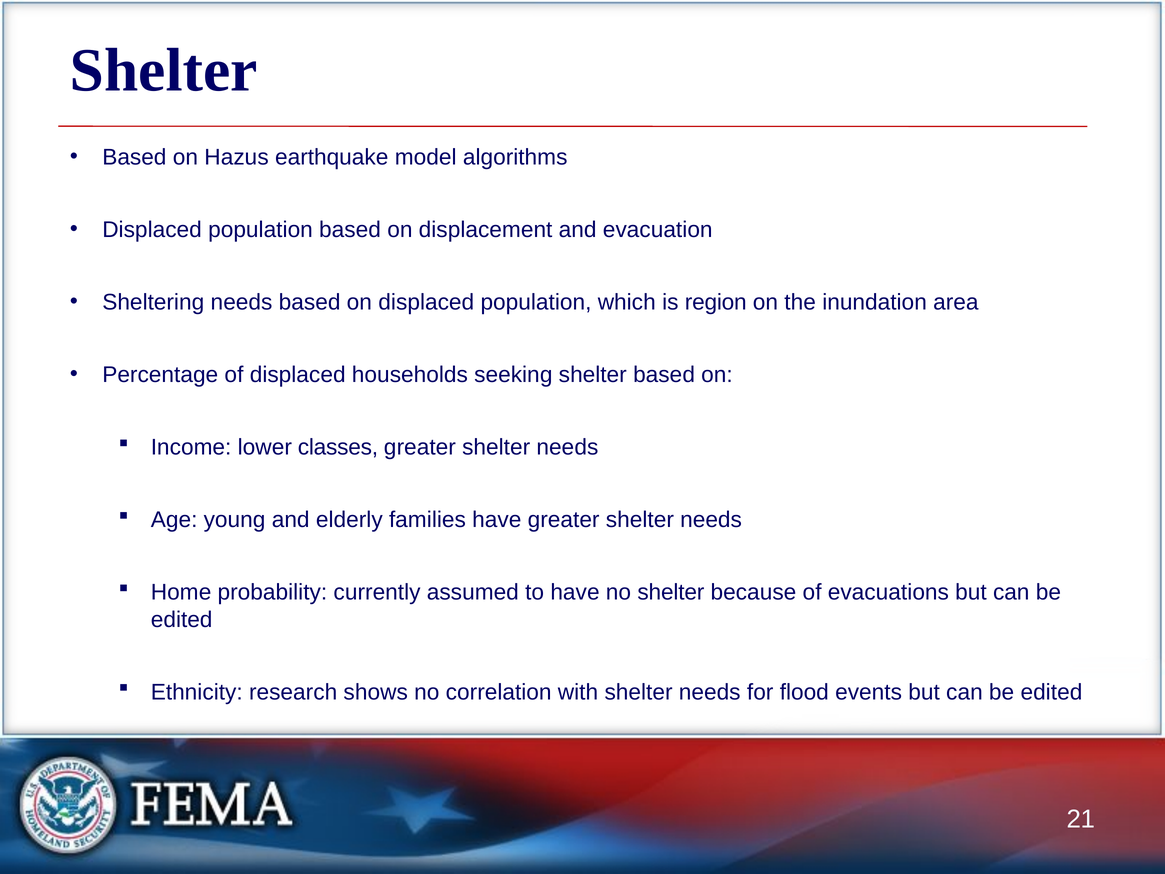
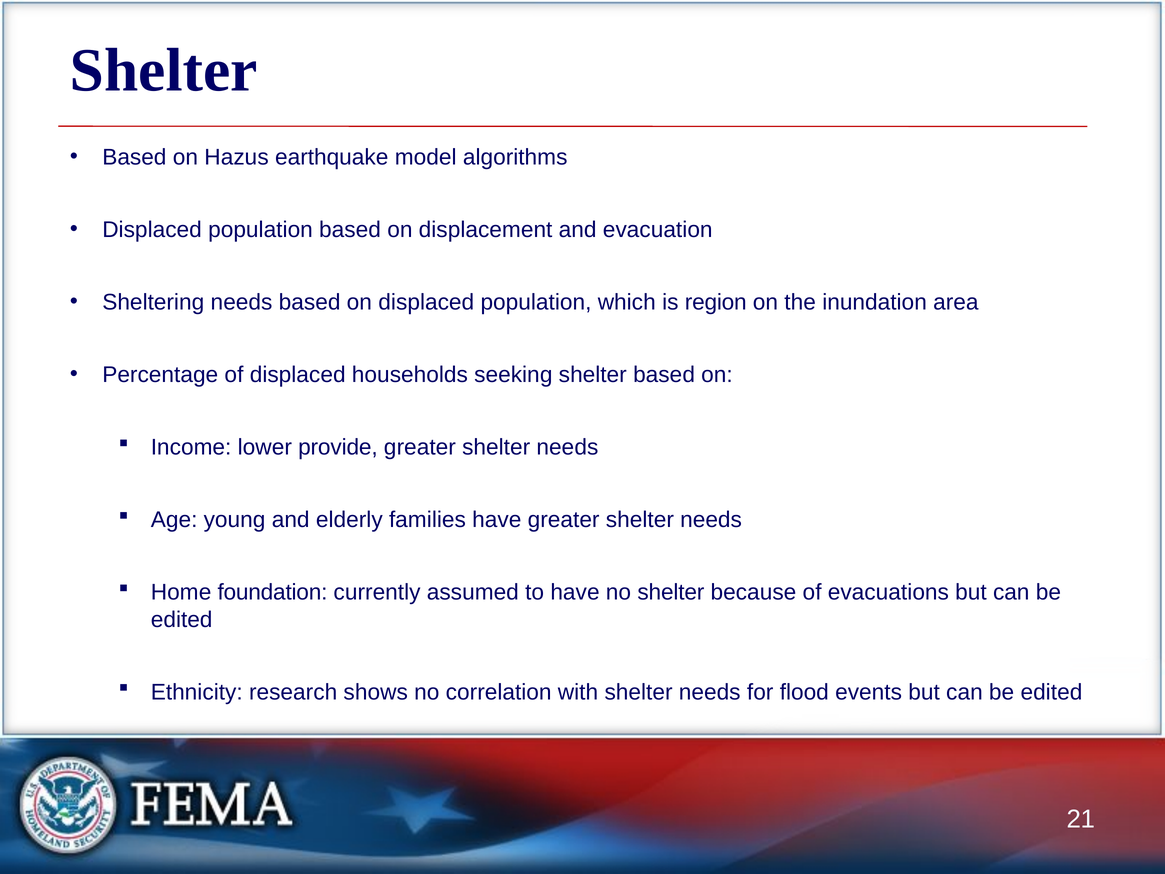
classes: classes -> provide (338, 447)
probability: probability -> foundation (272, 592)
